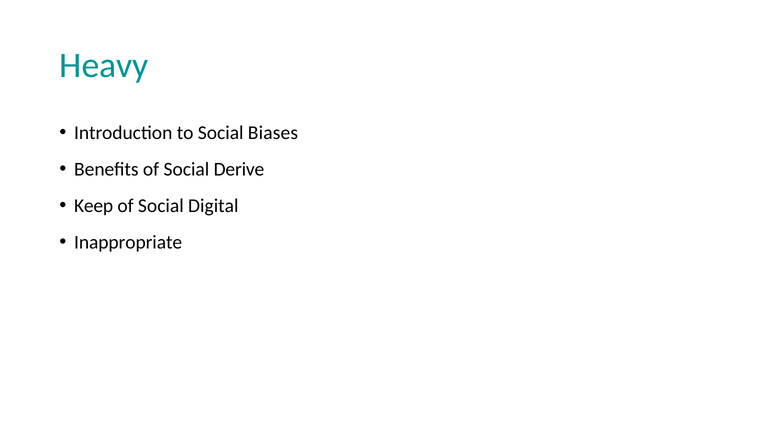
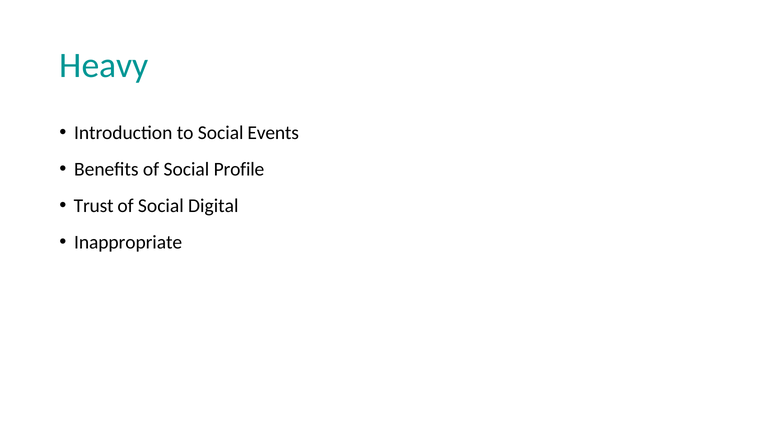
Biases: Biases -> Events (273, 133)
Derive: Derive -> Profile (239, 169)
Keep: Keep -> Trust (94, 206)
